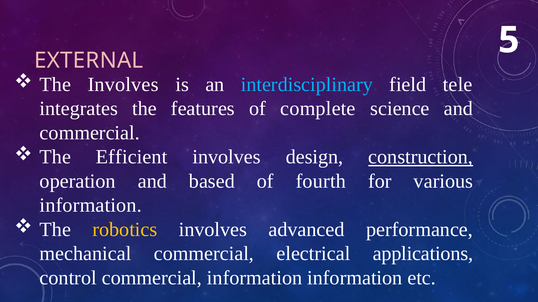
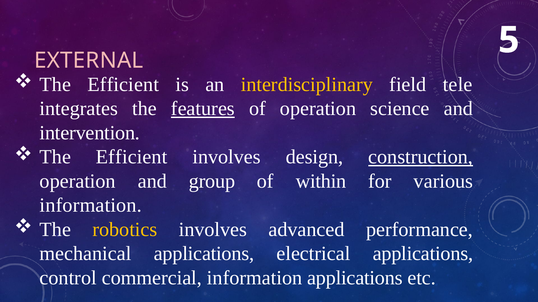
Involves: Involves -> Efficient (123, 85)
interdisciplinary colour: light blue -> yellow (307, 85)
features underline: none -> present (203, 109)
of complete: complete -> operation (318, 109)
commercial: commercial -> intervention (90, 133)
based: based -> group (212, 181)
fourth: fourth -> within (321, 181)
mechanical commercial: commercial -> applications (204, 254)
information information: information -> applications (355, 278)
